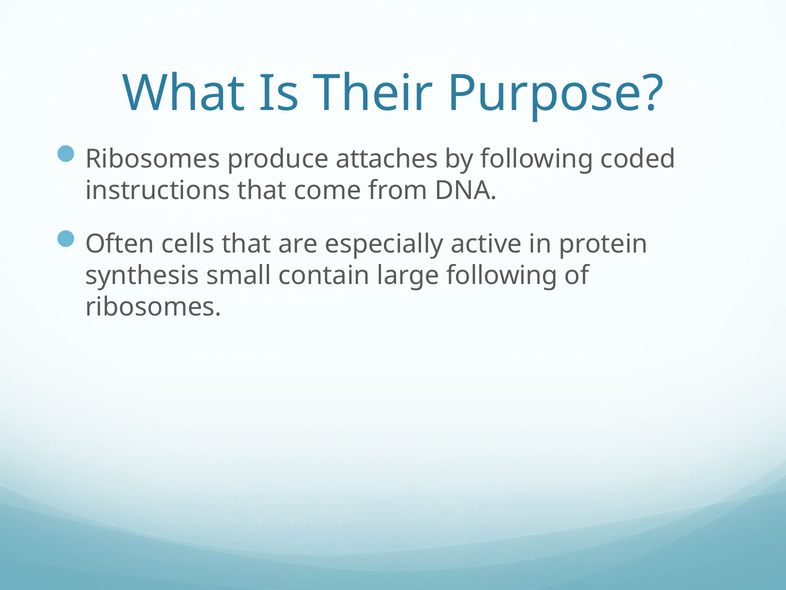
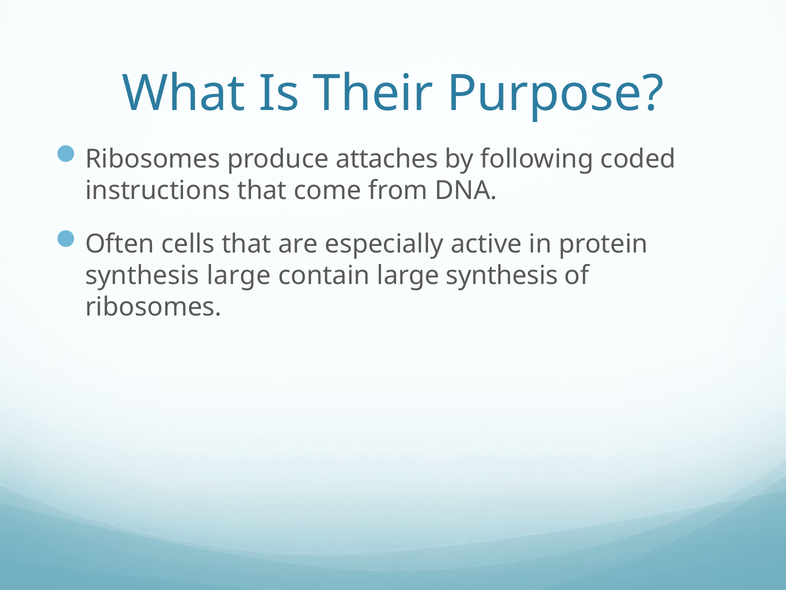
synthesis small: small -> large (239, 275)
large following: following -> synthesis (502, 275)
